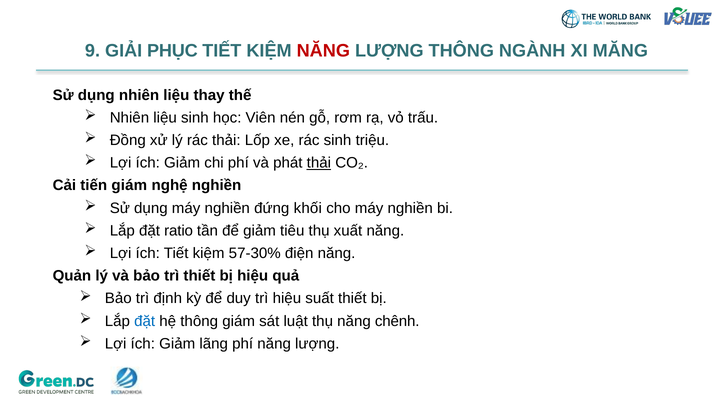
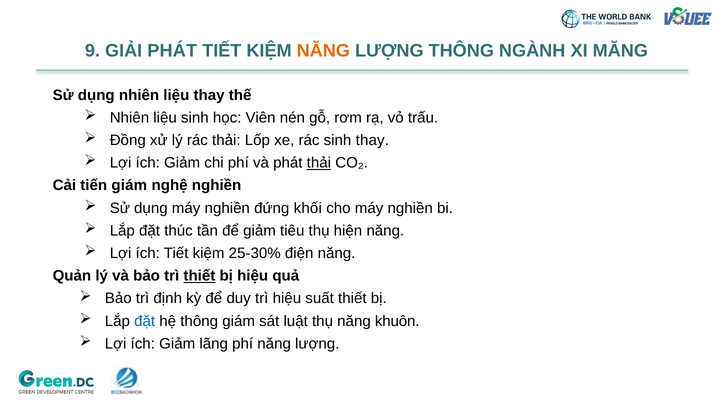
GIẢI PHỤC: PHỤC -> PHÁT (172, 51)
NĂNG colour: red -> orange (323, 51)
sinh triệu: triệu -> thay (372, 140)
ratio: ratio -> thúc (179, 231)
xuất: xuất -> hiện (348, 231)
57-30%: 57-30% -> 25-30% (255, 253)
thiết underline: none -> present (199, 276)
chênh: chênh -> khuôn (397, 321)
